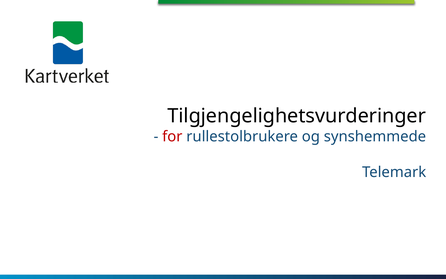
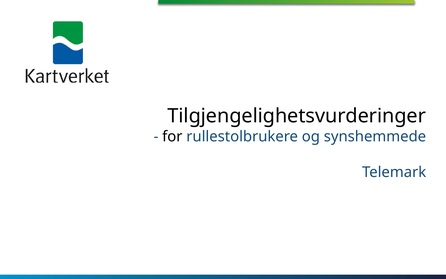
for colour: red -> black (172, 136)
